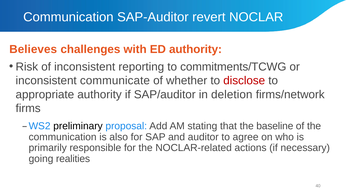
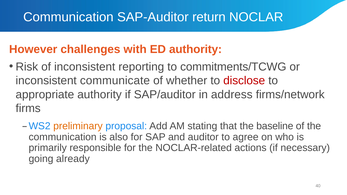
revert: revert -> return (209, 17)
Believes: Believes -> However (33, 49)
deletion: deletion -> address (232, 95)
preliminary colour: black -> orange (78, 126)
realities: realities -> already (73, 159)
